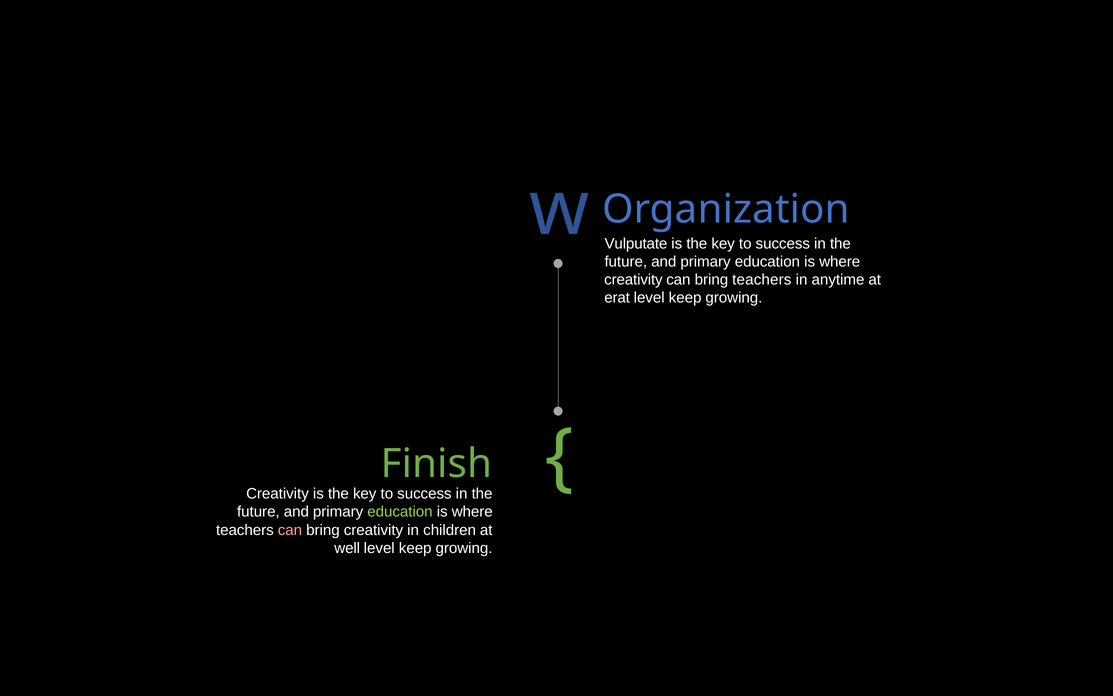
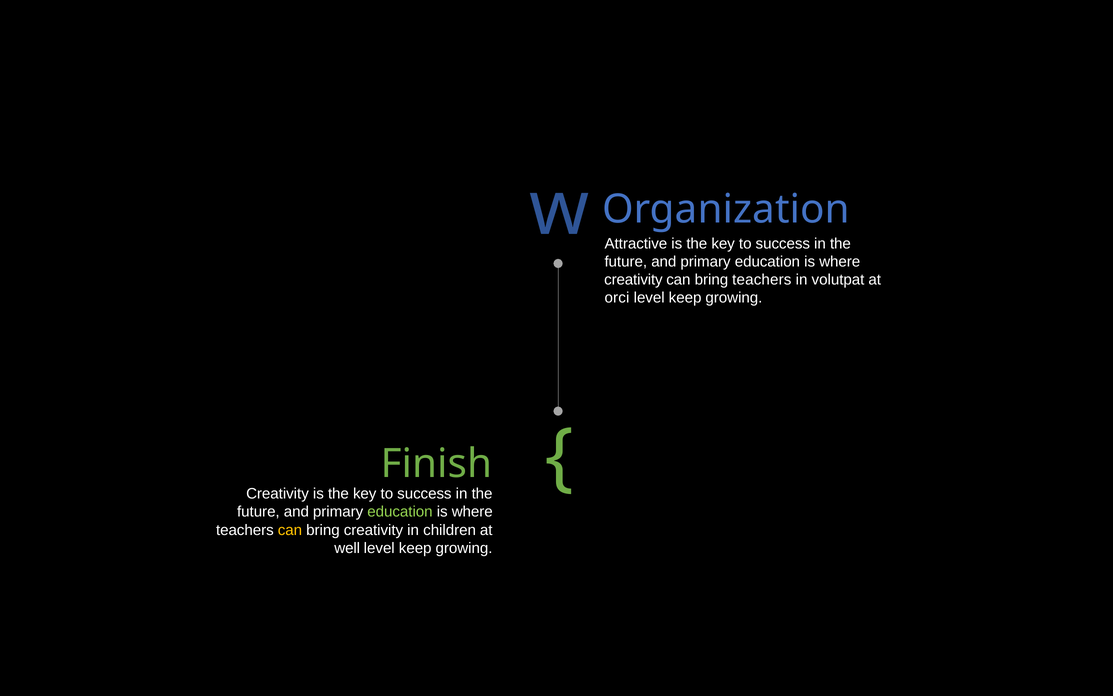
Vulputate: Vulputate -> Attractive (636, 243)
anytime: anytime -> volutpat (838, 280)
erat: erat -> orci (617, 298)
can colour: pink -> yellow (290, 530)
